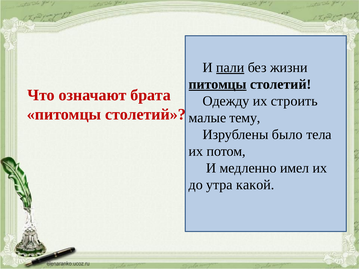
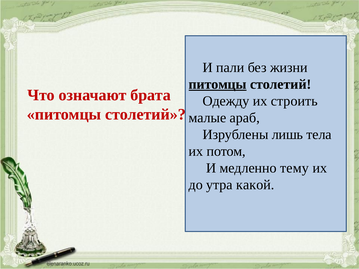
пали underline: present -> none (230, 68)
тему: тему -> араб (245, 118)
было: было -> лишь (287, 135)
имел: имел -> тему (294, 168)
